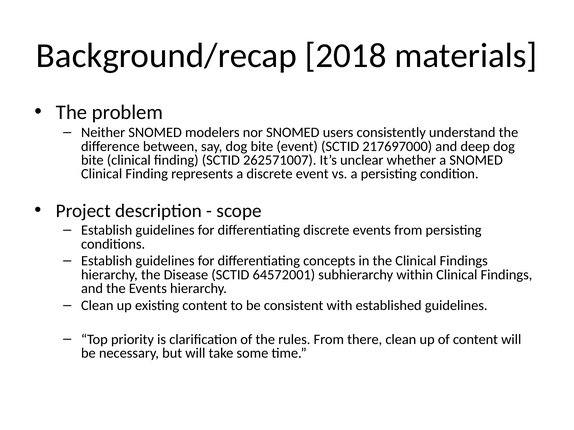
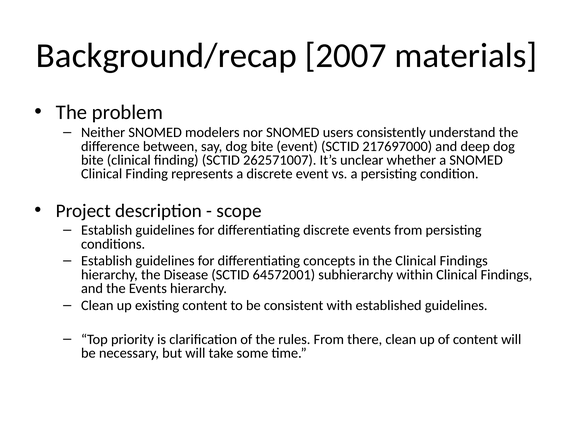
2018: 2018 -> 2007 (346, 56)
